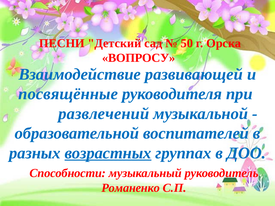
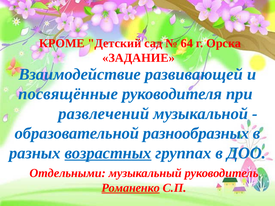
ПЕСНИ: ПЕСНИ -> КРОМЕ (62, 43)
50: 50 -> 64 (187, 43)
ВОПРОСУ: ВОПРОСУ -> ЗАДАНИЕ (139, 58)
воспитателей: воспитателей -> разнообразных (196, 133)
Способности: Способности -> Отдельными (68, 173)
Романенко underline: none -> present (131, 188)
